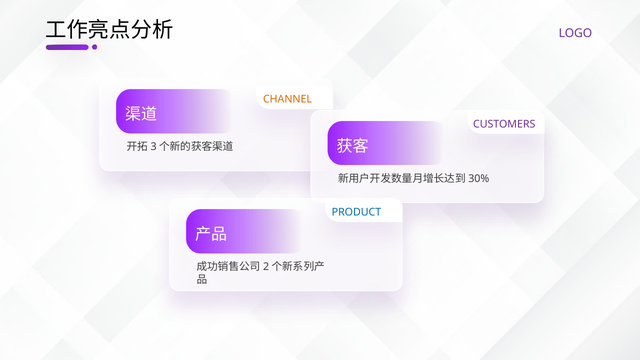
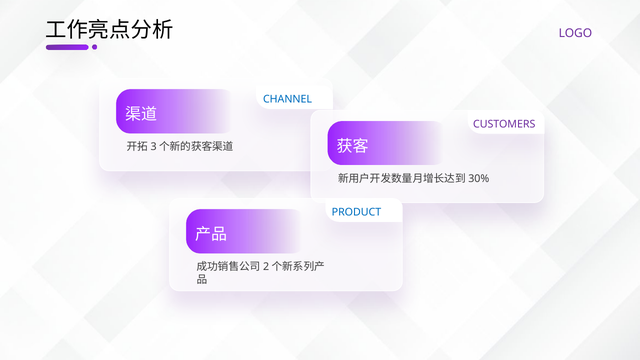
CHANNEL colour: orange -> blue (288, 99)
